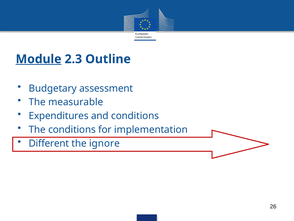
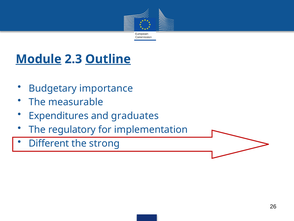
Outline underline: none -> present (108, 59)
assessment: assessment -> importance (106, 88)
and conditions: conditions -> graduates (135, 116)
The conditions: conditions -> regulatory (72, 129)
ignore: ignore -> strong (104, 143)
